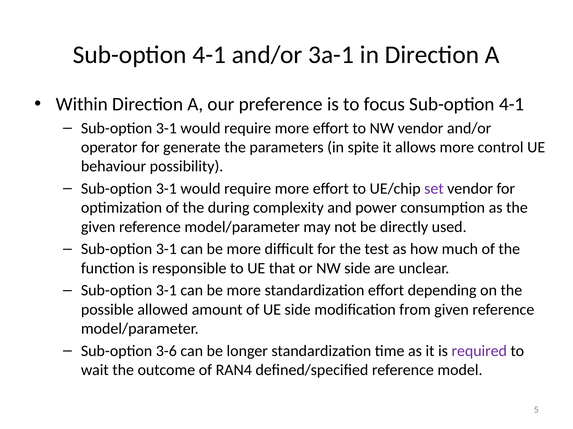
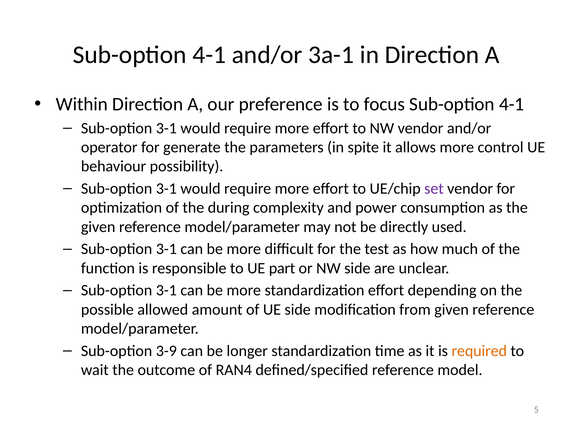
that: that -> part (282, 269)
3-6: 3-6 -> 3-9 (166, 351)
required colour: purple -> orange (479, 351)
